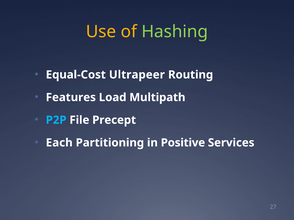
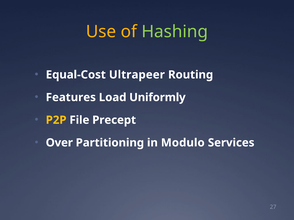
Multipath: Multipath -> Uniformly (157, 98)
P2P colour: light blue -> yellow (56, 120)
Each: Each -> Over (59, 143)
Positive: Positive -> Modulo (183, 143)
